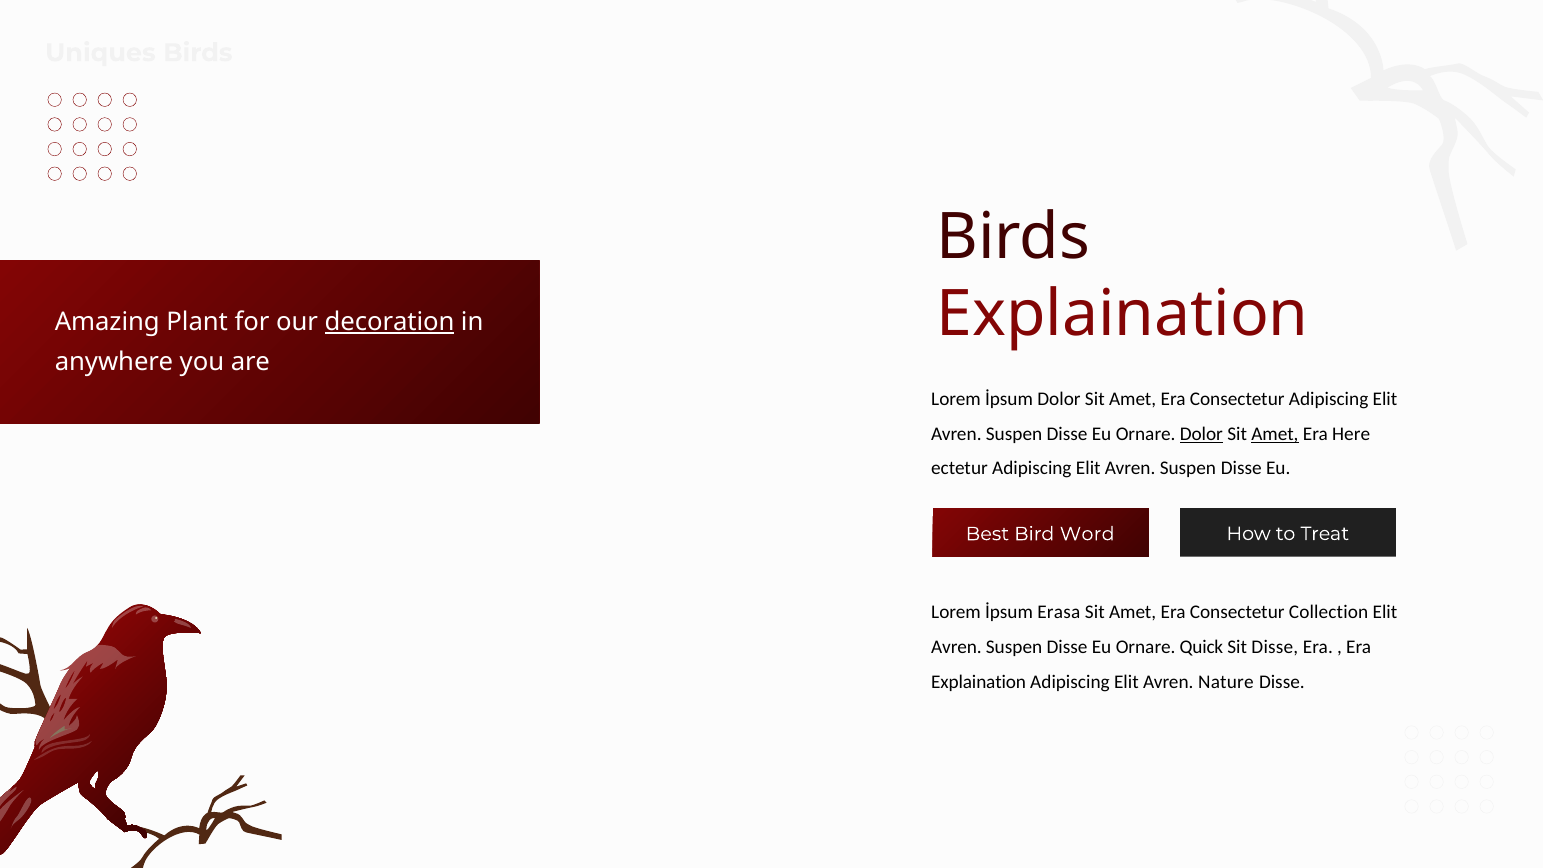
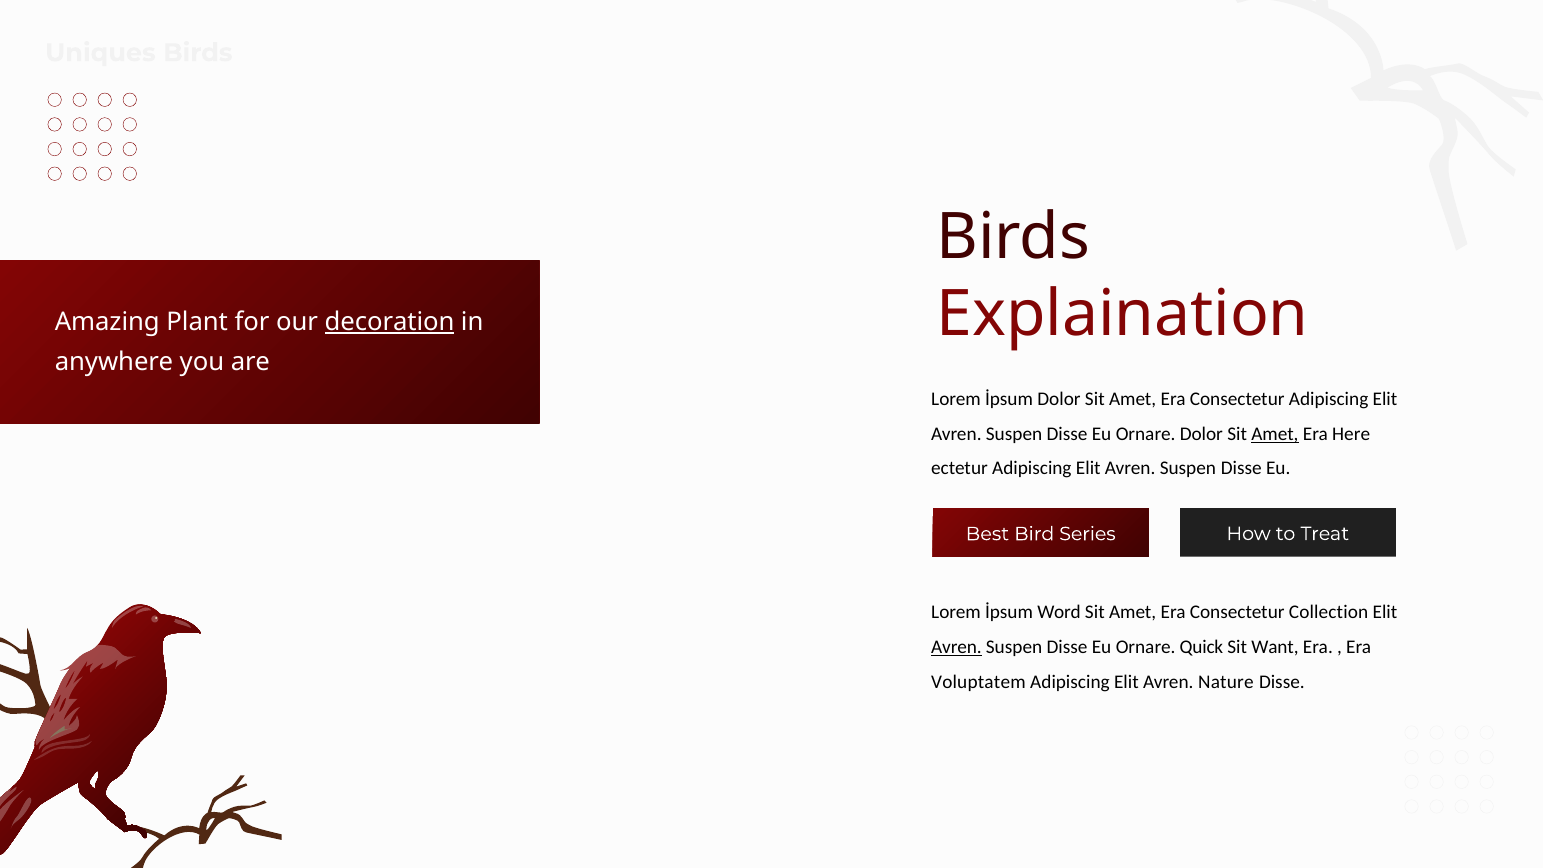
Dolor underline: present -> none (1201, 434)
Word: Word -> Series (1087, 534)
Erasa: Erasa -> Word (1059, 613)
Avren underline: none -> present (956, 647)
Sit Disse: Disse -> Want (1275, 647)
Explaination: Explaination -> Voluptatem (978, 682)
